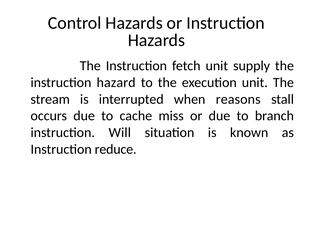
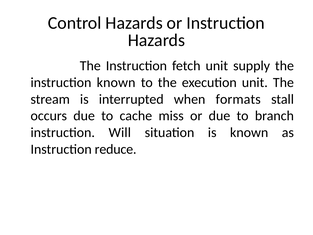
instruction hazard: hazard -> known (116, 82)
reasons: reasons -> formats (238, 99)
